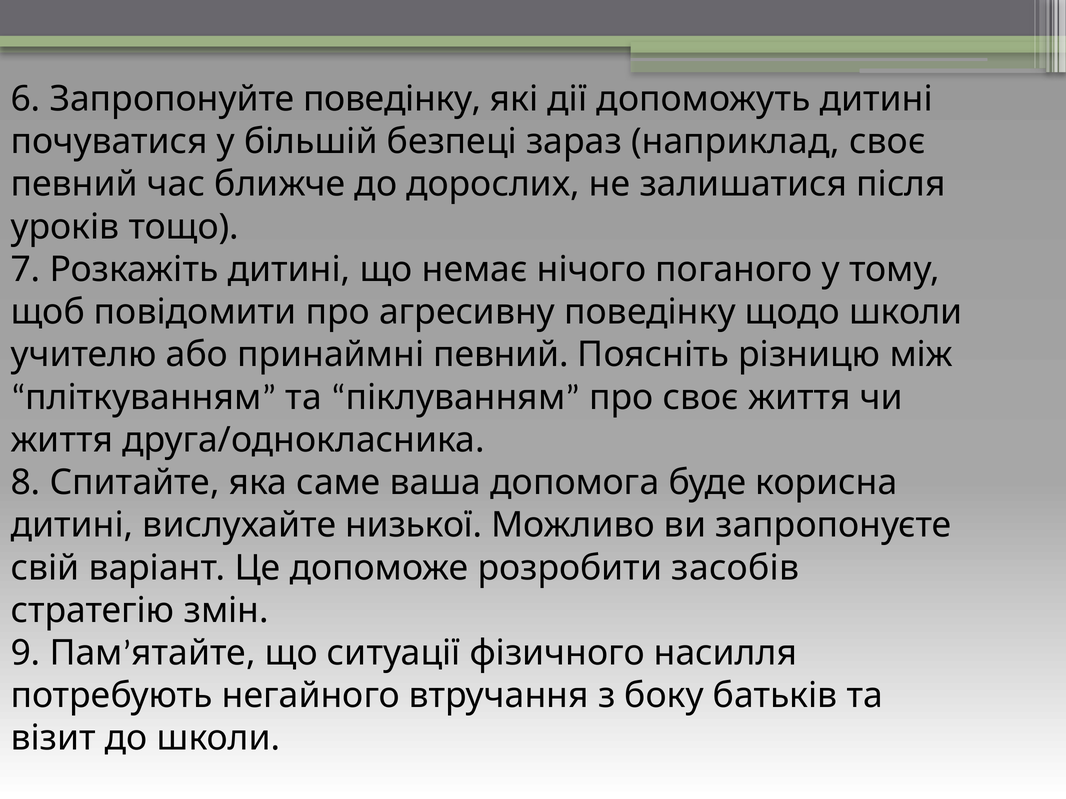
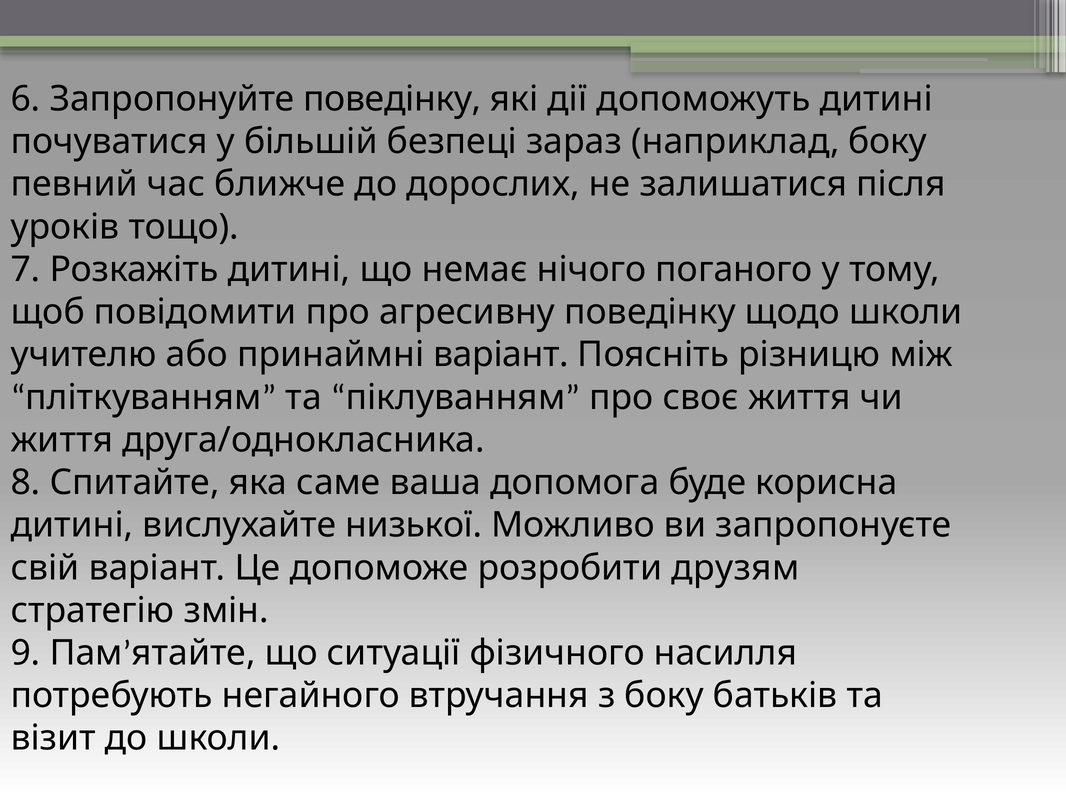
наприклад своє: своє -> боку (888, 142)
принаймні певний: певний -> варіант (501, 355)
засобів: засобів -> друзям (735, 568)
